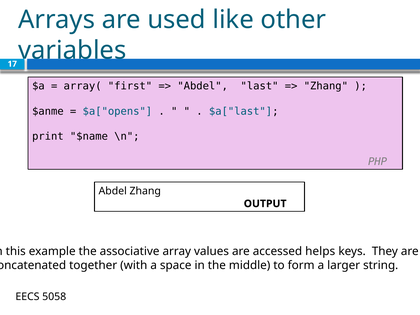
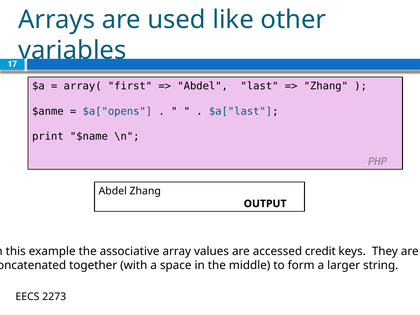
helps: helps -> credit (320, 251)
5058: 5058 -> 2273 (54, 297)
